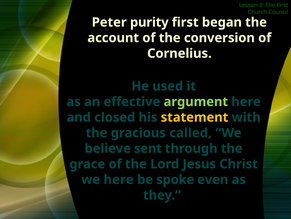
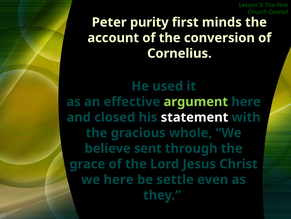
began: began -> minds (222, 22)
statement colour: yellow -> white (195, 117)
called: called -> whole (191, 132)
spoke: spoke -> settle (175, 179)
